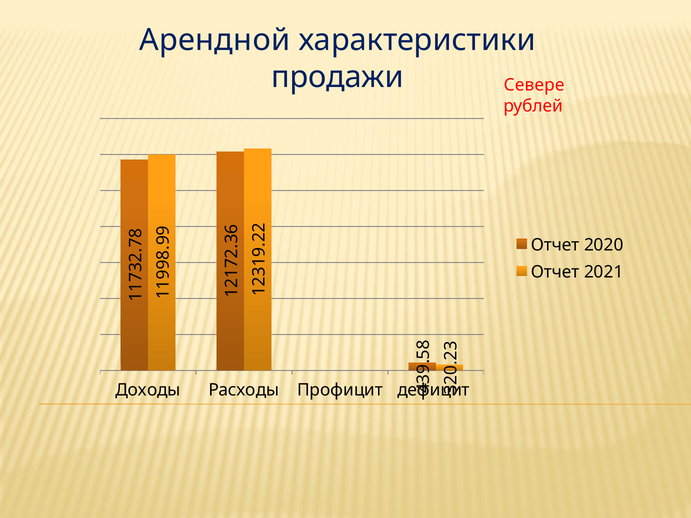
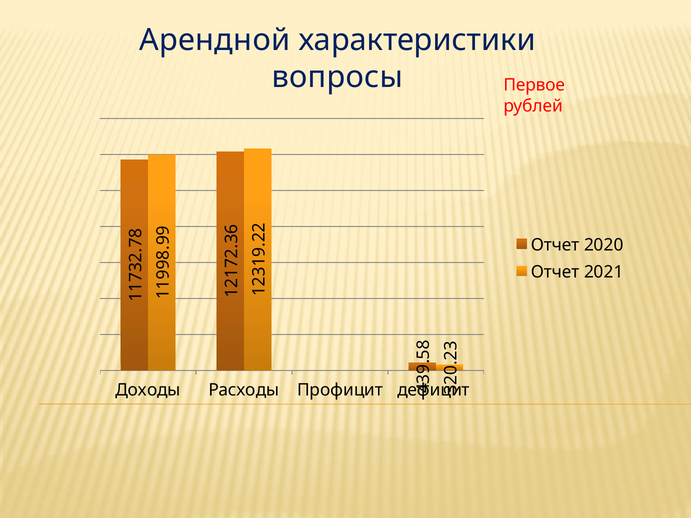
продажи: продажи -> вопросы (337, 77)
Севере: Севере -> Первое (534, 85)
